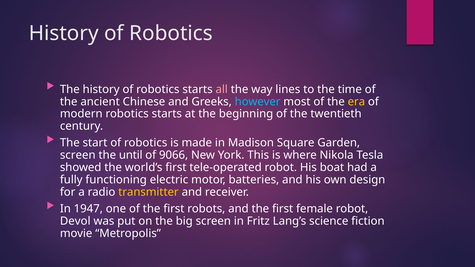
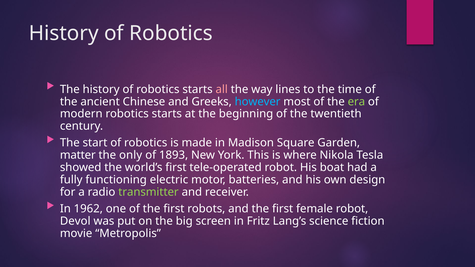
era colour: yellow -> light green (356, 102)
screen: screen -> matter (78, 155)
until: until -> only (131, 155)
9066: 9066 -> 1893 (174, 155)
transmitter colour: yellow -> light green (148, 192)
1947: 1947 -> 1962 (88, 209)
